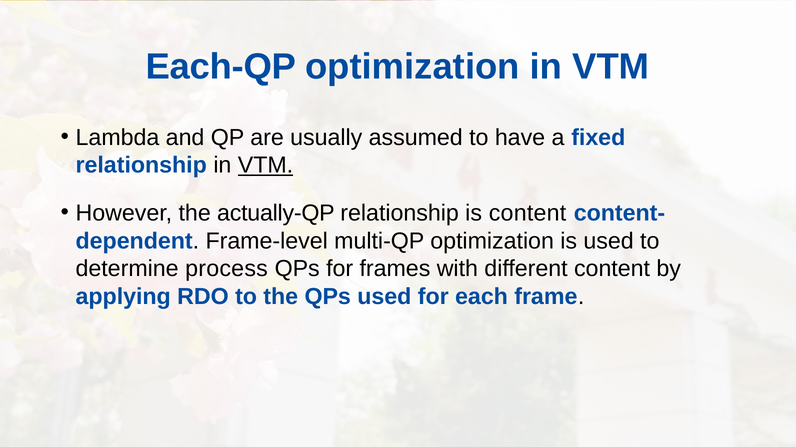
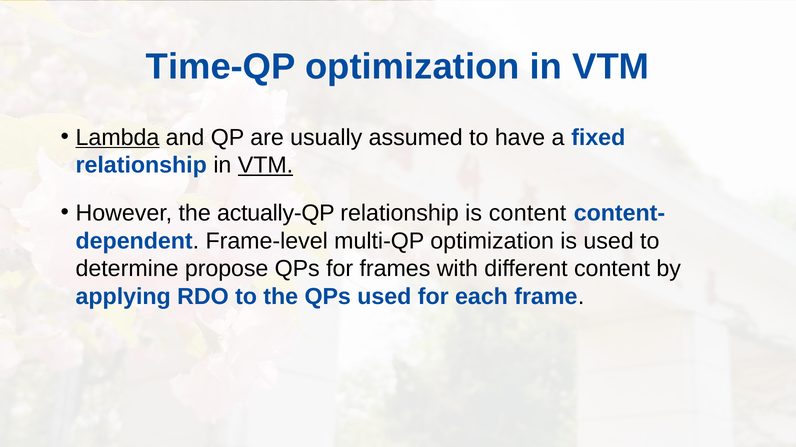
Each-QP: Each-QP -> Time-QP (221, 67)
Lambda underline: none -> present (117, 138)
process: process -> propose (227, 269)
